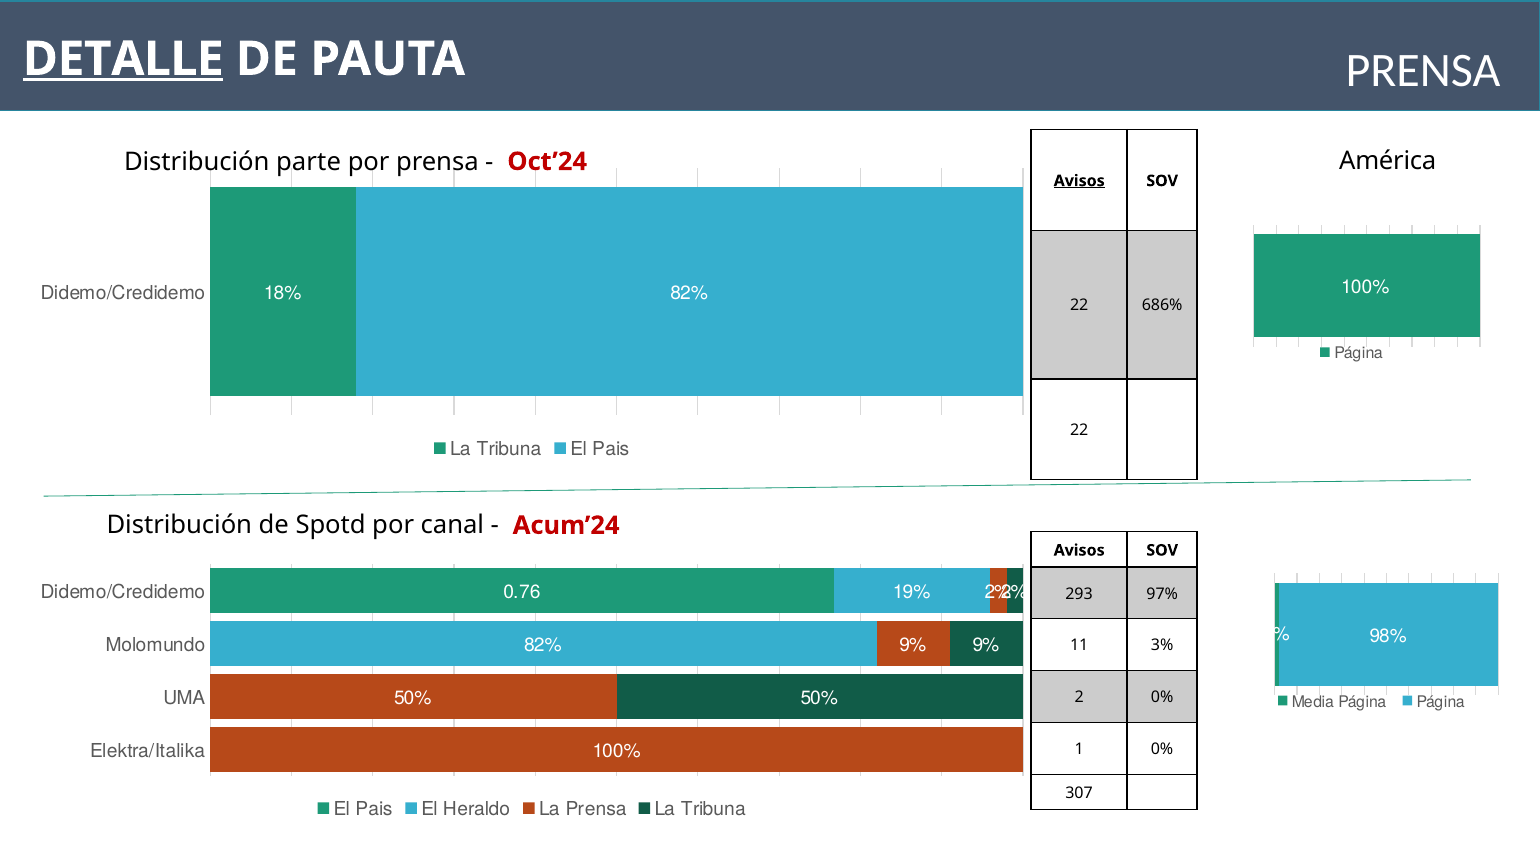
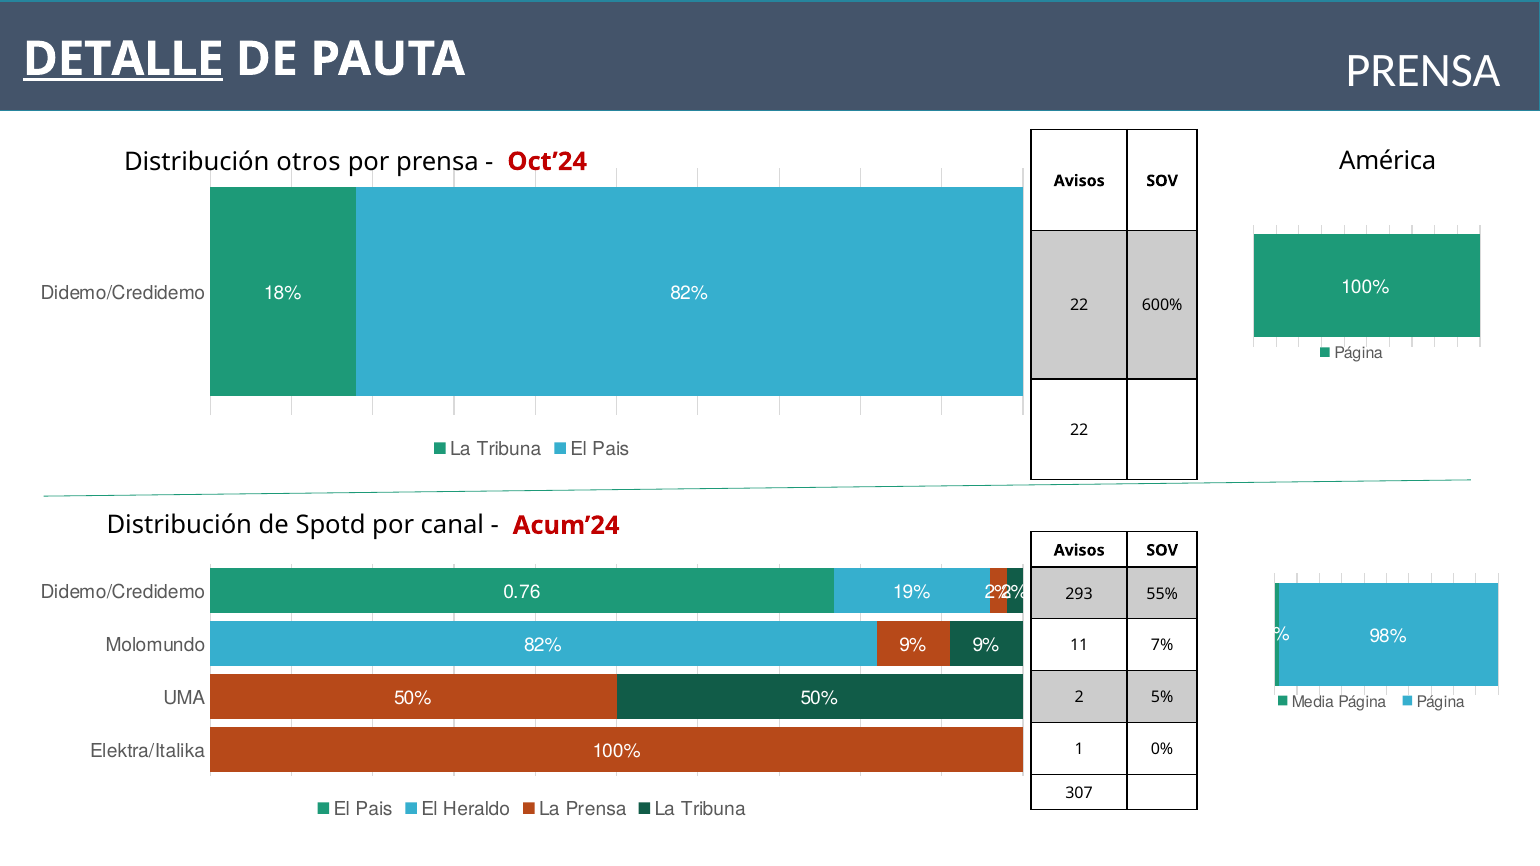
parte: parte -> otros (308, 162)
Avisos underline: present -> none (1079, 181)
686%: 686% -> 600% (1162, 306)
97%: 97% -> 55% (1162, 594)
3%: 3% -> 7% (1162, 646)
2 0%: 0% -> 5% (1162, 698)
